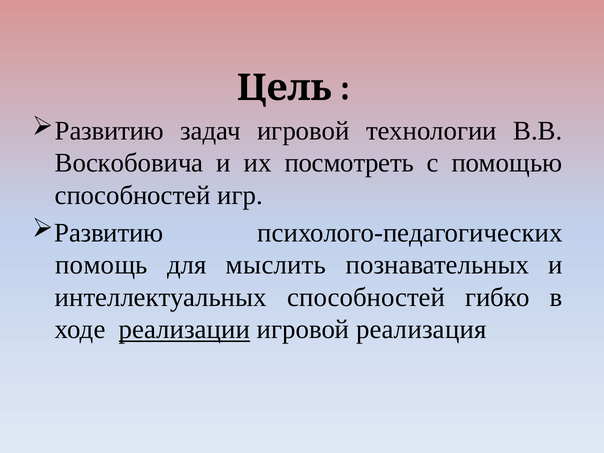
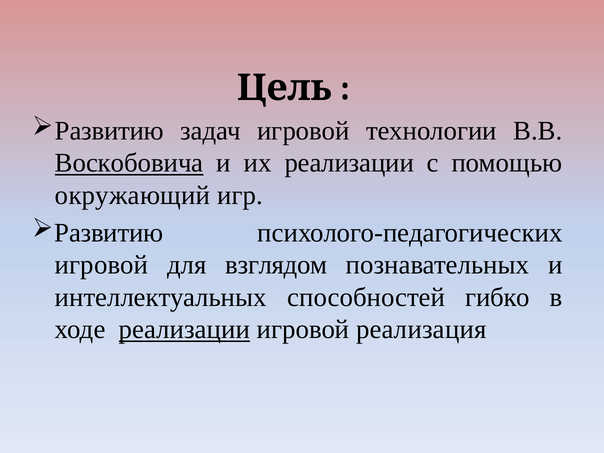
Воскобовича underline: none -> present (129, 163)
их посмотреть: посмотреть -> реализации (349, 163)
способностей: способностей -> окружающий (133, 195)
помощь: помощь -> игровой (102, 265)
мыслить: мыслить -> взглядом (276, 265)
